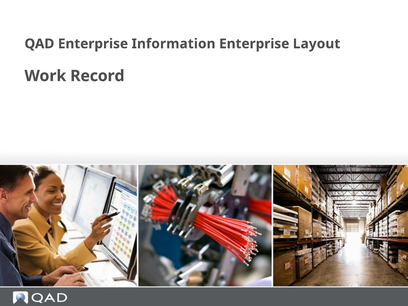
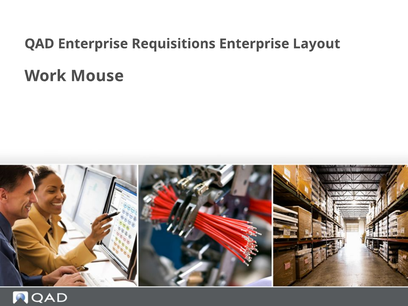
Information: Information -> Requisitions (174, 44)
Record: Record -> Mouse (97, 76)
